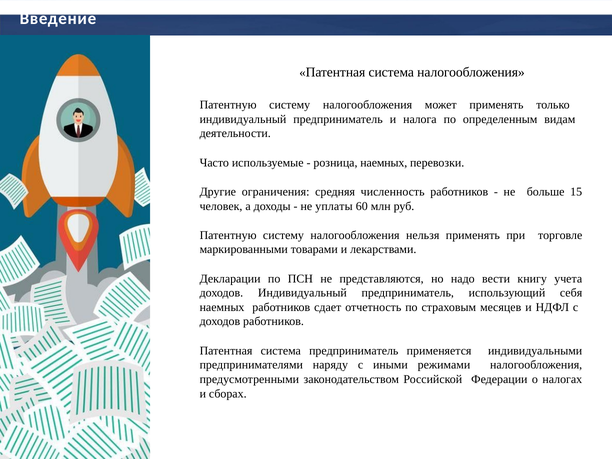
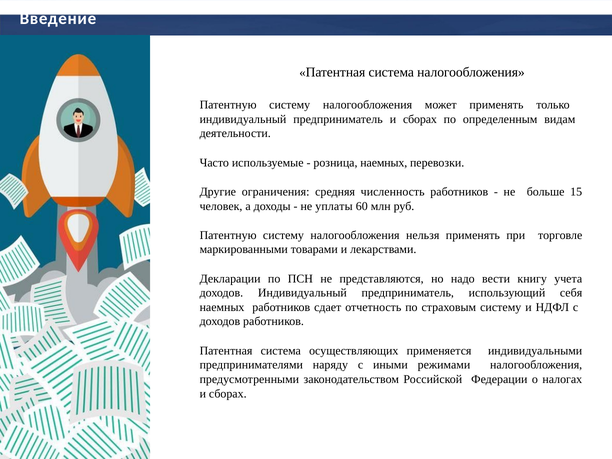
предприниматель и налога: налога -> сборах (420, 119)
страховым месяцев: месяцев -> систему (501, 307)
система предприниматель: предприниматель -> осуществляющих (354, 351)
